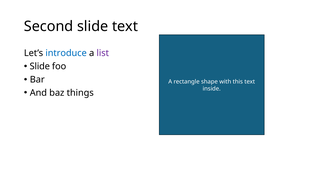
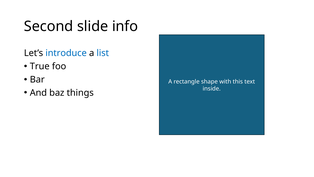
slide text: text -> info (125, 26)
list colour: purple -> blue (103, 53)
Slide: Slide -> True (40, 66)
